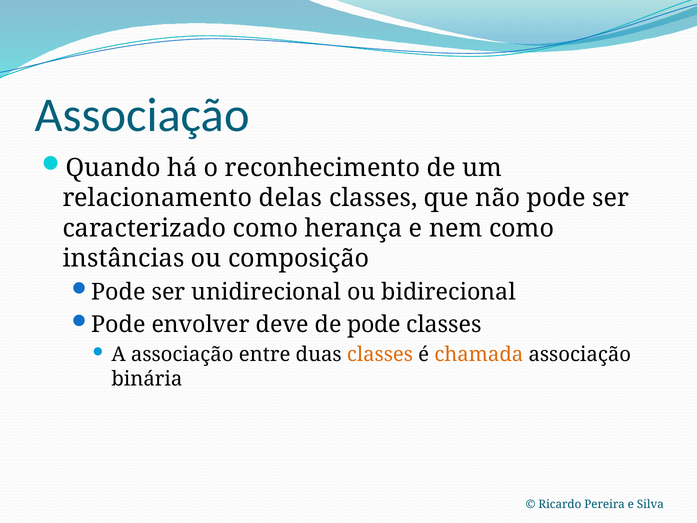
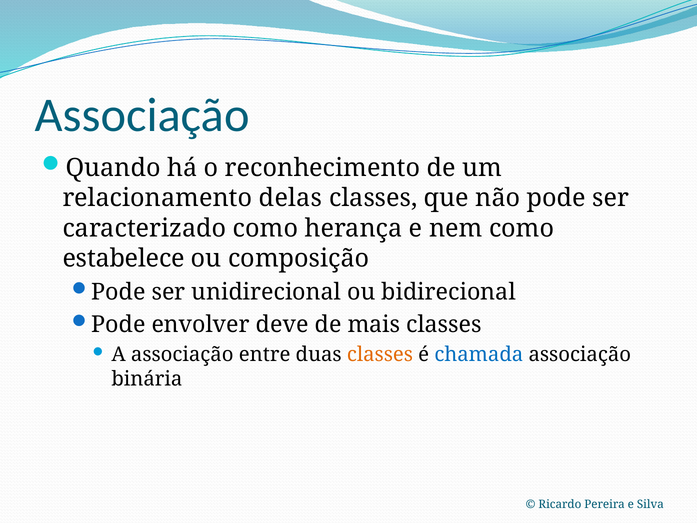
instâncias: instâncias -> estabelece (124, 258)
de pode: pode -> mais (374, 324)
chamada colour: orange -> blue (479, 354)
